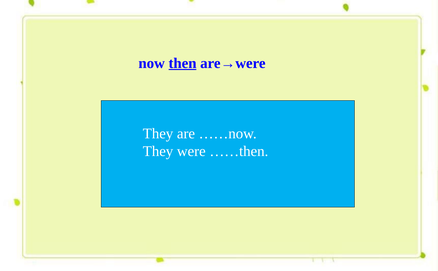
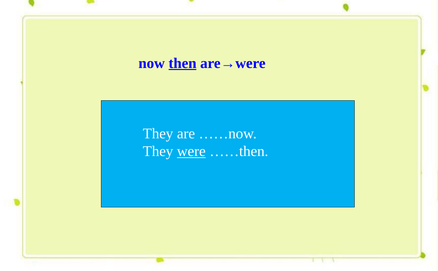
were underline: none -> present (191, 152)
